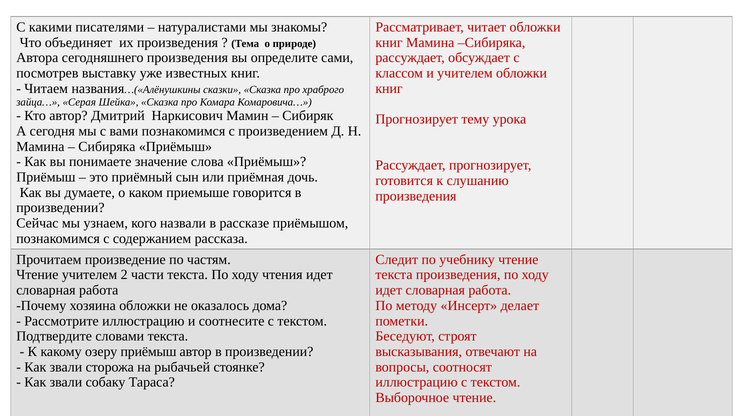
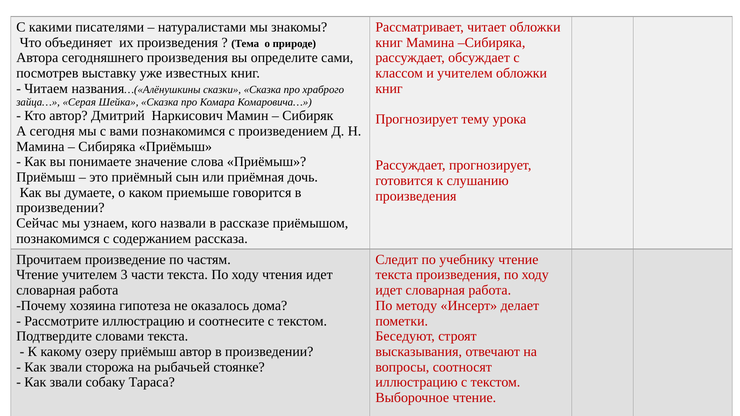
2: 2 -> 3 (124, 275)
хозяина обложки: обложки -> гипотеза (145, 306)
